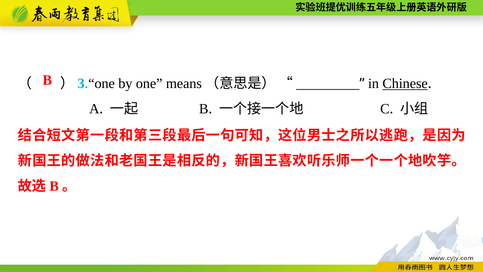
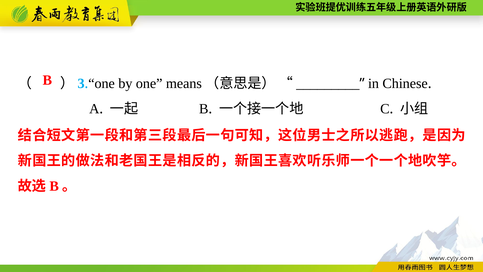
Chinese underline: present -> none (405, 84)
